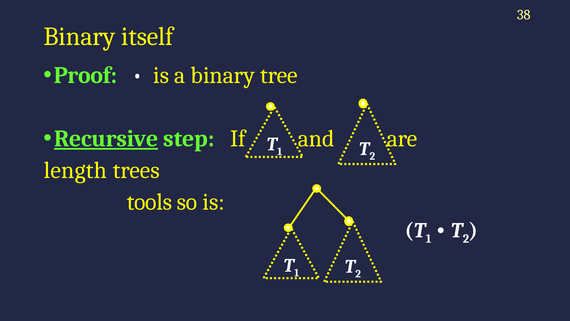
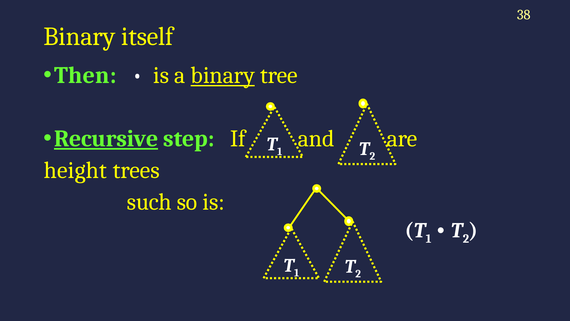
Proof: Proof -> Then (85, 75)
binary underline: none -> present (223, 75)
length: length -> height (75, 170)
tools: tools -> such (149, 202)
